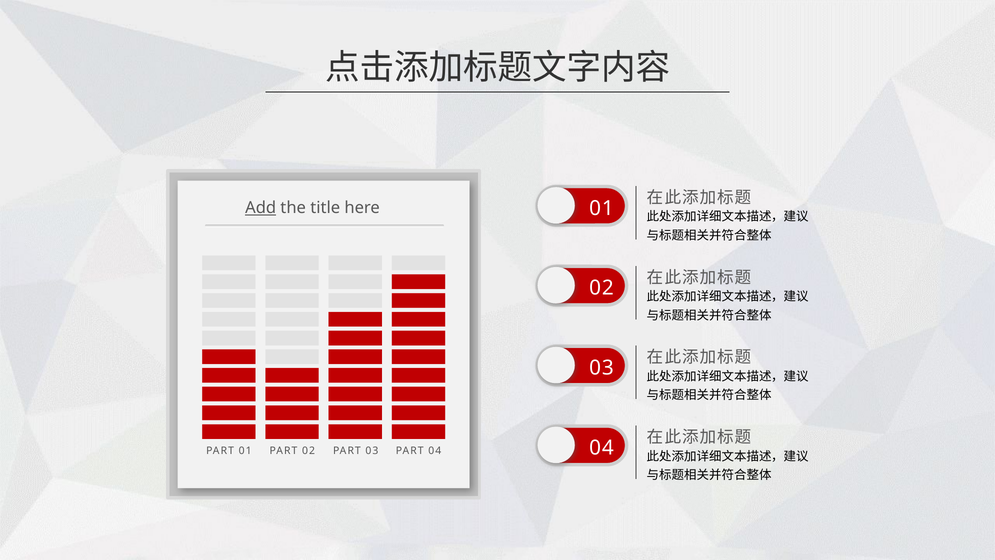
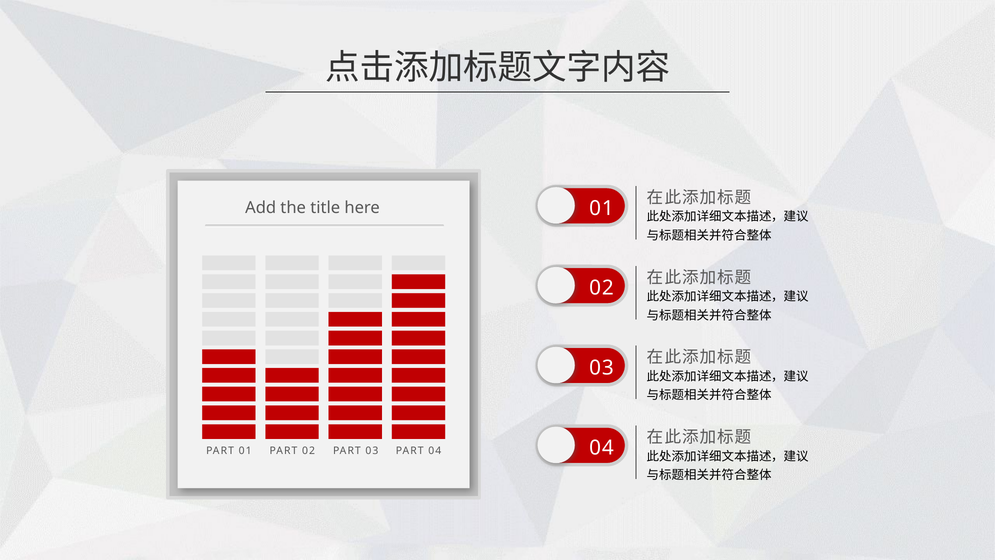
Add underline: present -> none (261, 208)
